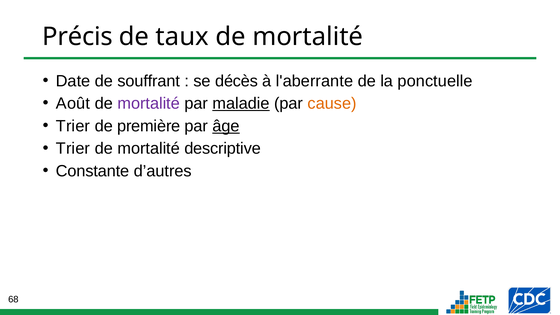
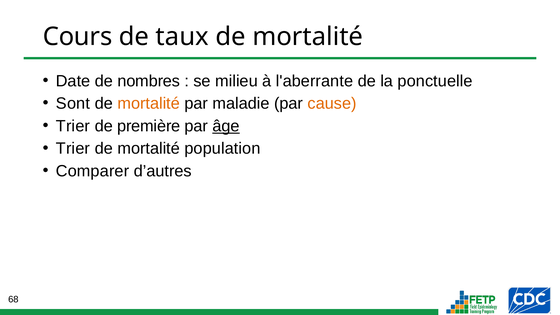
Précis: Précis -> Cours (78, 37)
souffrant: souffrant -> nombres (149, 81)
décès: décès -> milieu (236, 81)
Août: Août -> Sont (73, 103)
mortalité colour: purple -> orange (149, 103)
maladie underline: present -> none (241, 103)
descriptive: descriptive -> population (222, 149)
Constante: Constante -> Comparer (93, 171)
